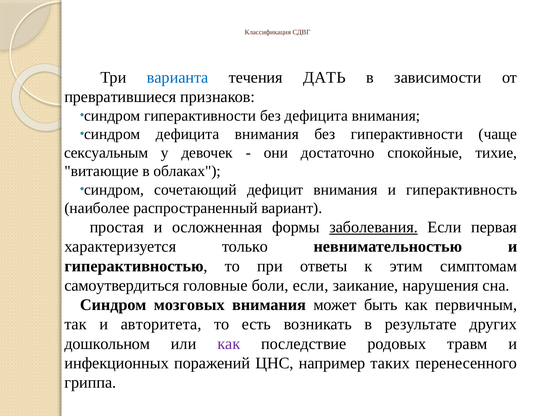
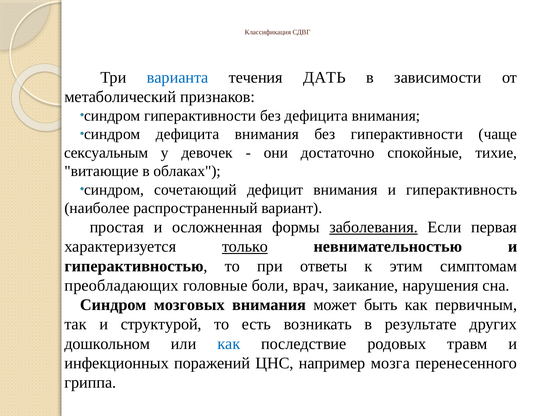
превратившиеся: превратившиеся -> метаболический (120, 97)
только underline: none -> present (245, 247)
самоутвердиться: самоутвердиться -> преобладающих (122, 286)
боли если: если -> врач (311, 286)
авторитета: авторитета -> структурой (161, 324)
как colour: purple -> blue (229, 344)
таких: таких -> мозга (390, 363)
